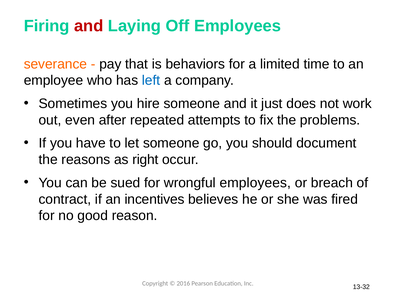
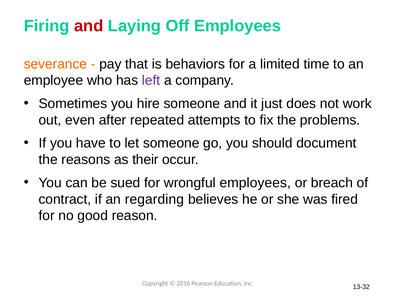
left colour: blue -> purple (151, 80)
right: right -> their (145, 160)
incentives: incentives -> regarding (154, 199)
